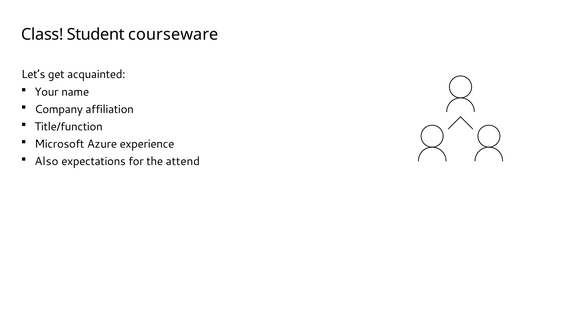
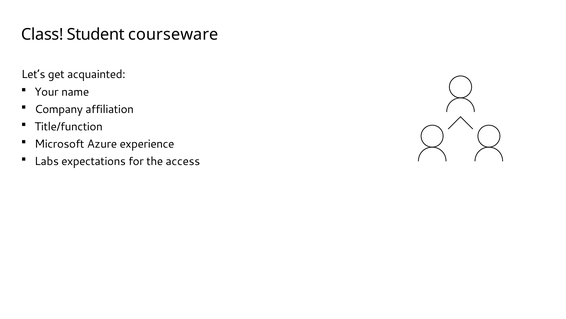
Also: Also -> Labs (47, 161)
attend: attend -> access (183, 161)
